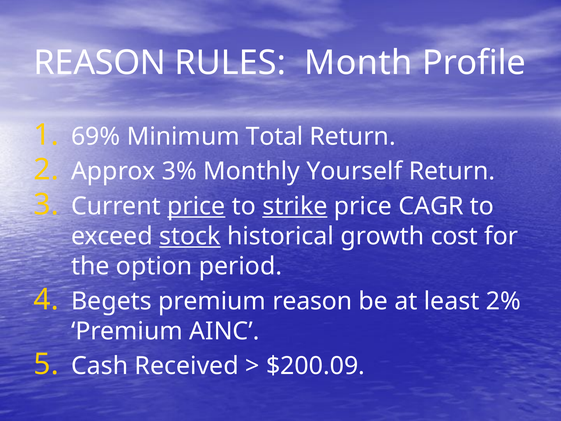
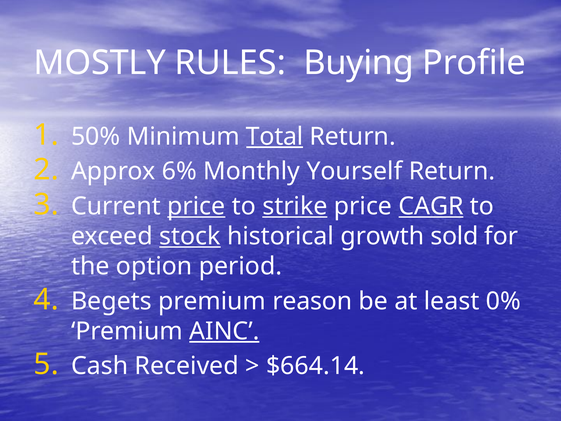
REASON: REASON -> MOSTLY (100, 63)
Month: Month -> Buying (359, 63)
69%: 69% -> 50% (96, 136)
Total underline: none -> present (275, 136)
3%: 3% -> 6% (179, 171)
CAGR underline: none -> present (431, 206)
cost: cost -> sold (454, 236)
2%: 2% -> 0% (503, 301)
AINC underline: none -> present (224, 331)
$200.09: $200.09 -> $664.14 (316, 366)
